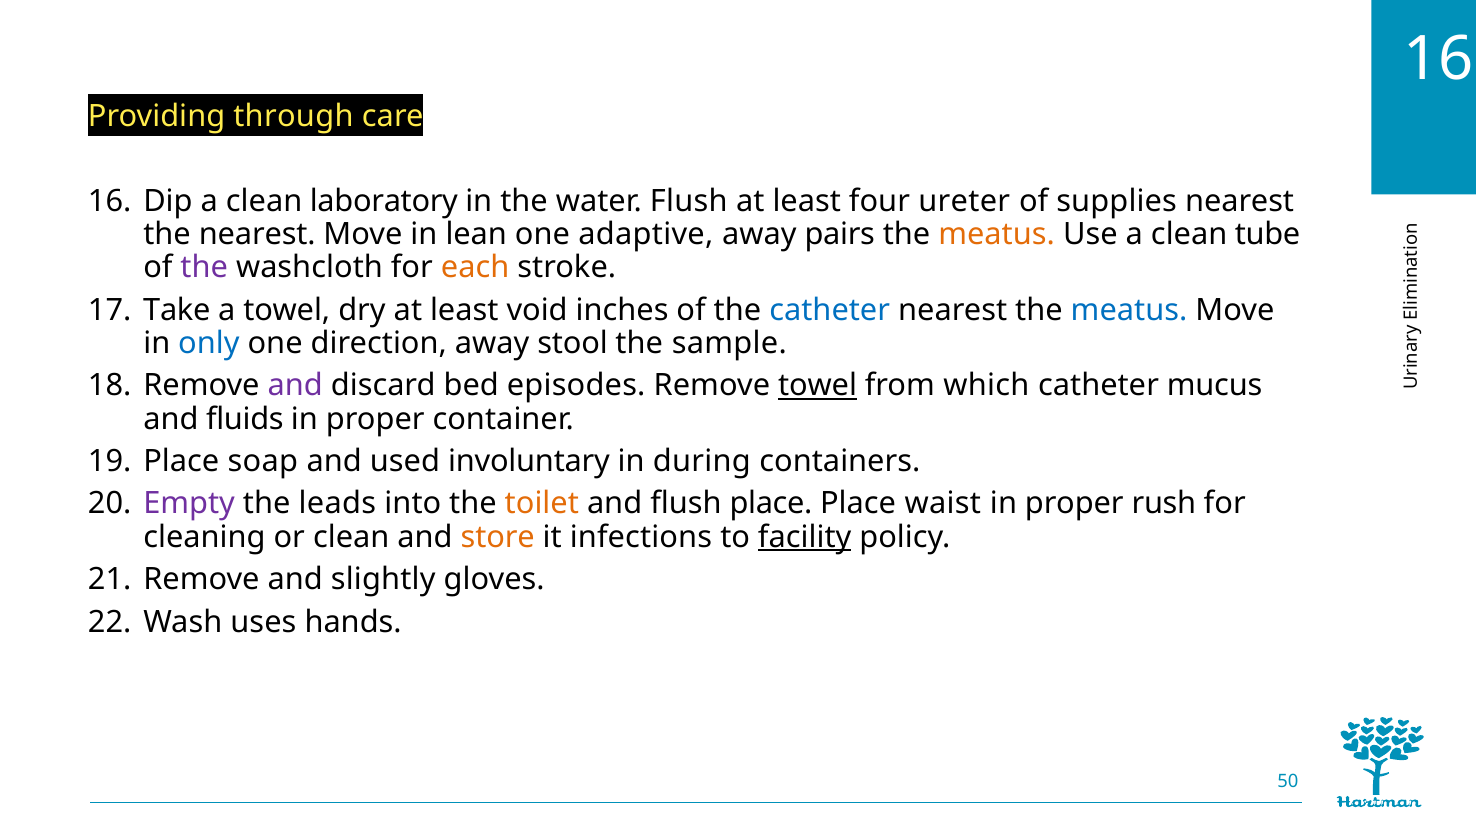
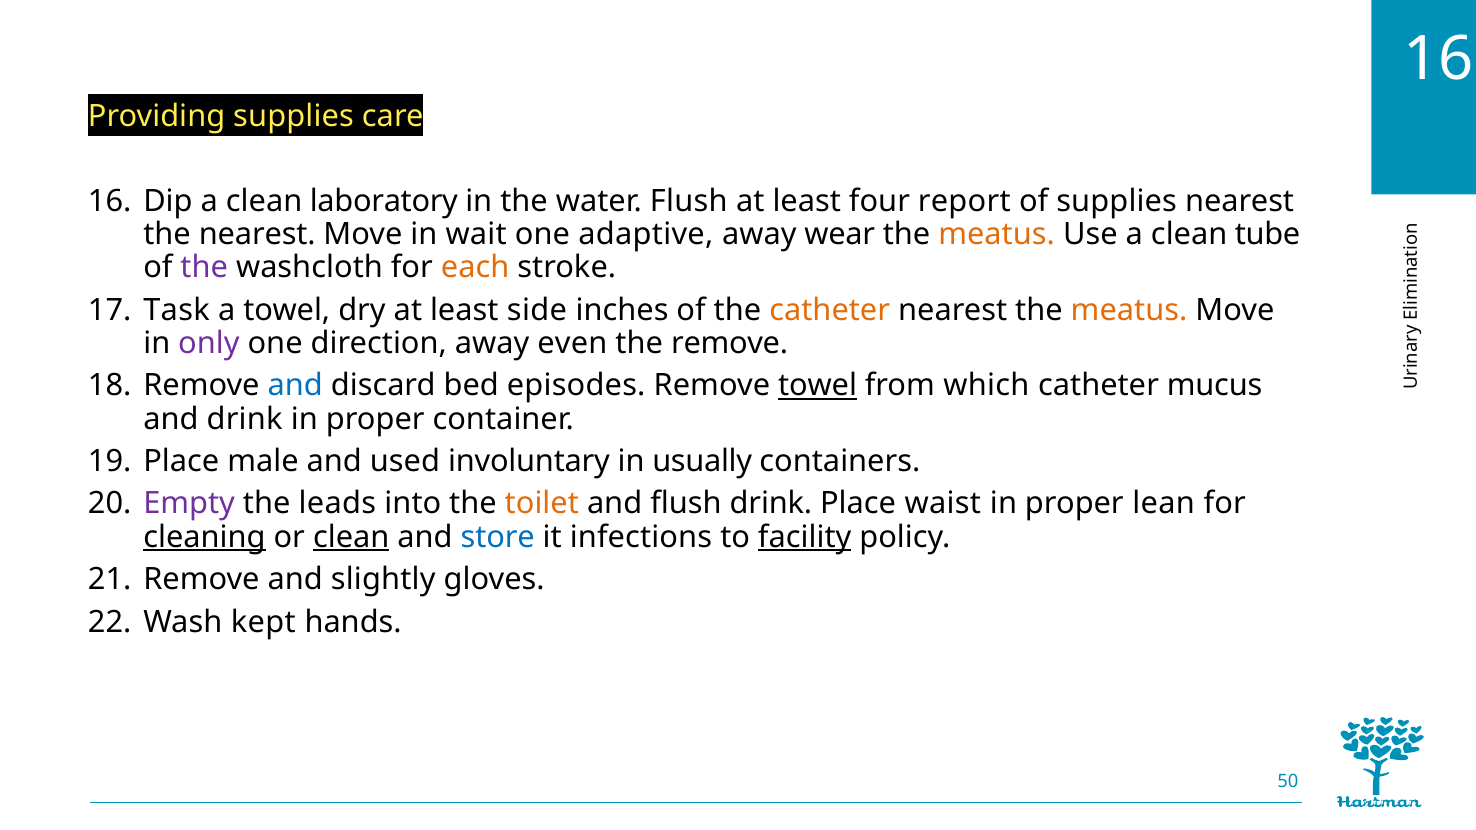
Providing through: through -> supplies (294, 116)
ureter: ureter -> report (964, 201)
lean: lean -> wait (476, 235)
pairs: pairs -> wear (840, 235)
Take: Take -> Task (177, 310)
void: void -> side (537, 310)
catheter colour: blue -> orange (830, 310)
meatus colour: blue -> orange (1129, 310)
only colour: blue -> purple (209, 343)
stool: stool -> even (572, 343)
the sample: sample -> remove (730, 343)
and colour: purple -> blue (295, 386)
and fluids: fluids -> drink (245, 419)
soap: soap -> male (263, 461)
during: during -> usually (702, 461)
flush place: place -> drink (771, 504)
rush: rush -> lean (1164, 504)
cleaning underline: none -> present (204, 537)
clean underline: none -> present (351, 537)
store colour: orange -> blue (498, 537)
uses: uses -> kept (263, 622)
